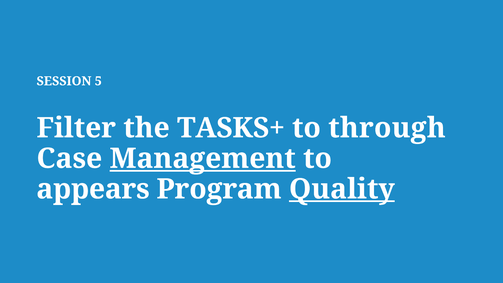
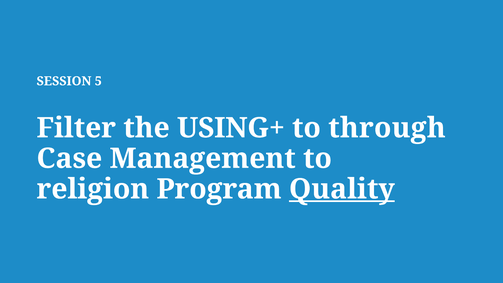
TASKS+: TASKS+ -> USING+ (231, 128)
Management underline: present -> none (203, 159)
appears: appears -> religion (93, 189)
